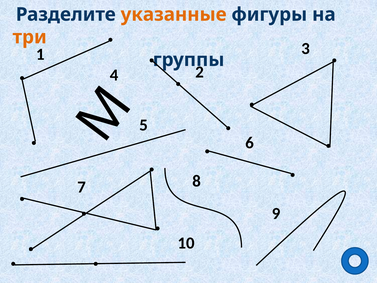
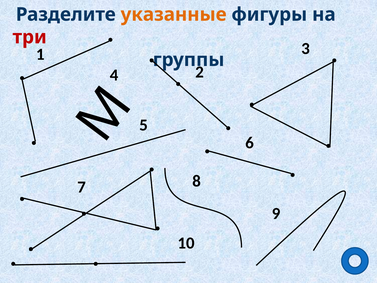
три colour: orange -> red (30, 37)
